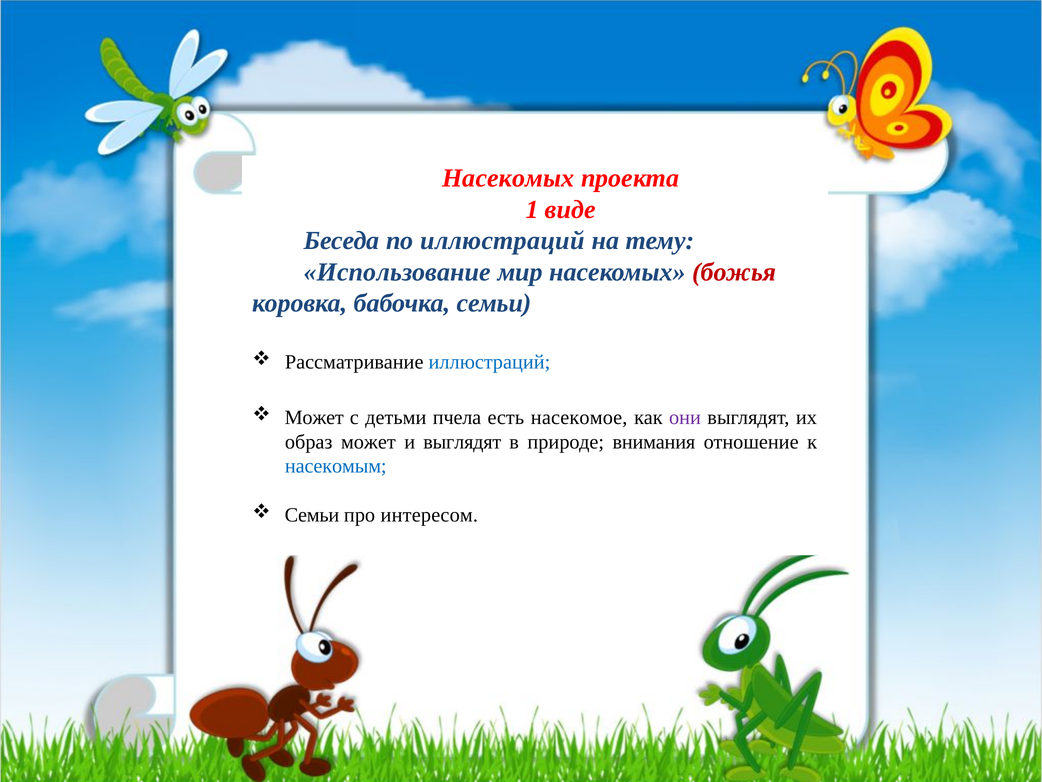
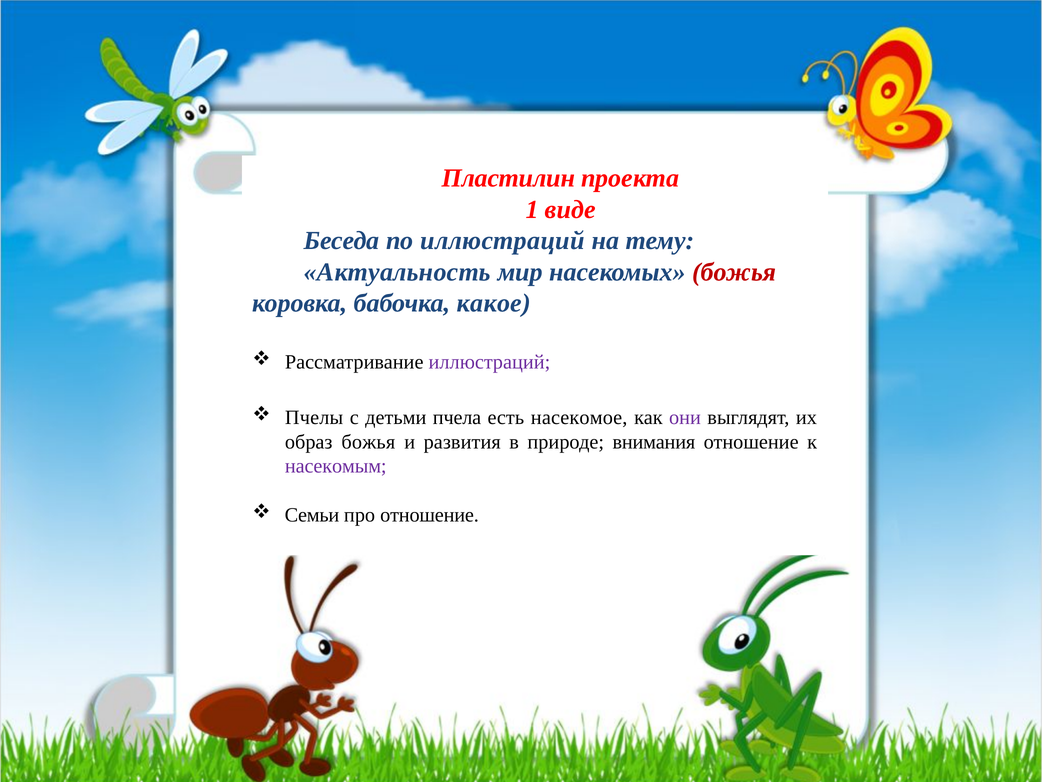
Насекомых: Насекомых -> Пластилин (508, 178)
Использование: Использование -> Актуальность (397, 272)
бабочка семьи: семьи -> какое (494, 303)
иллюстраций colour: blue -> purple (489, 362)
Может: Может -> Пчелы (314, 417)
образ может: может -> божья (368, 442)
и выглядят: выглядят -> развития (462, 442)
насекомым colour: blue -> purple (336, 466)
про интересом: интересом -> отношение (430, 515)
